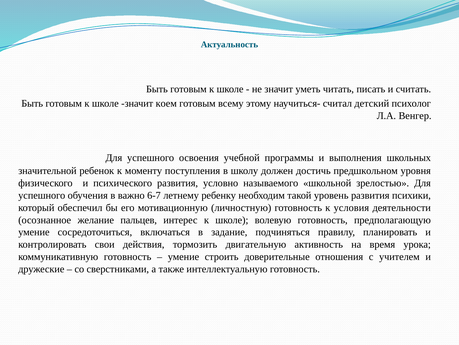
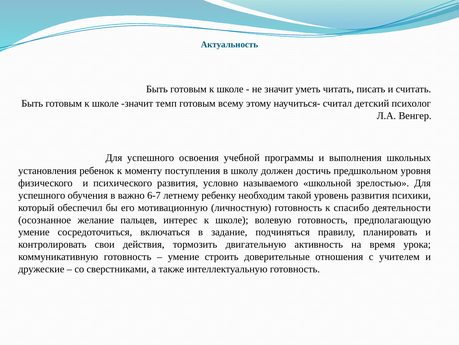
коем: коем -> темп (166, 103)
значительной: значительной -> установления (47, 171)
условия: условия -> спасибо (351, 207)
